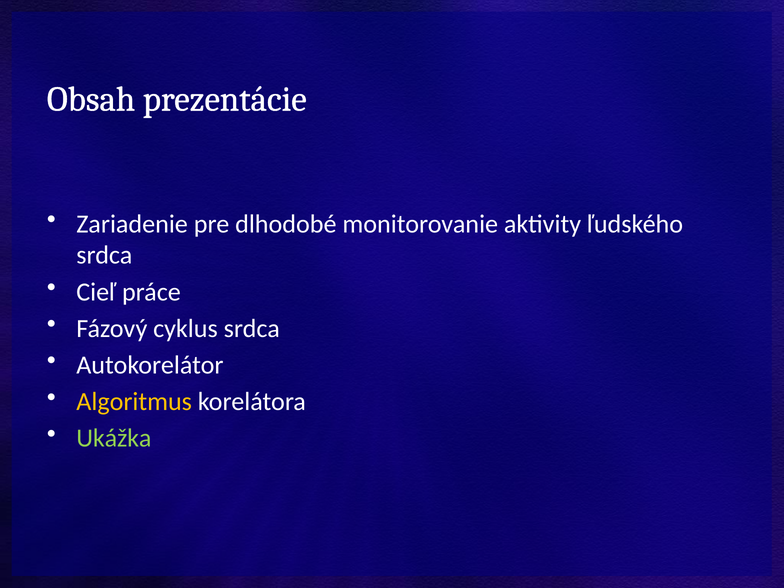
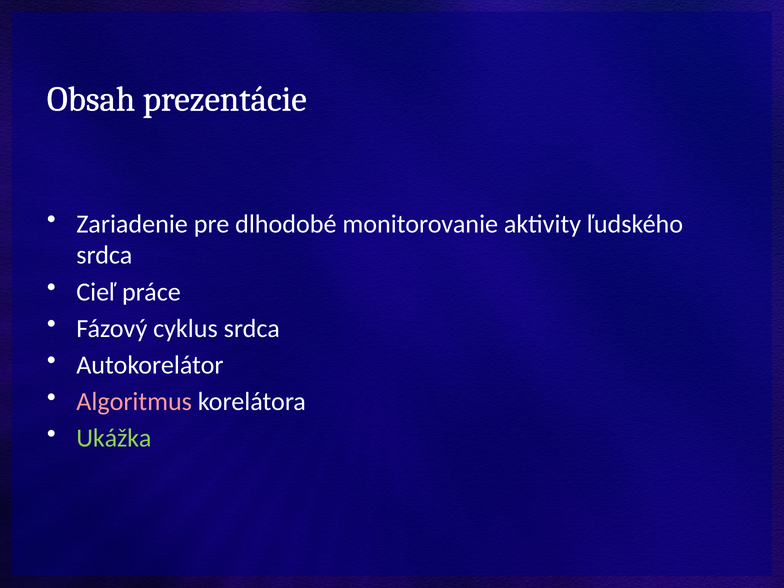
Algoritmus colour: yellow -> pink (134, 402)
